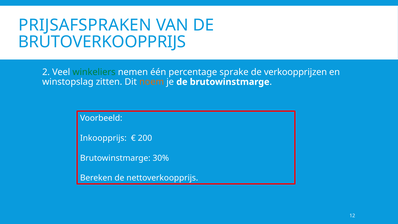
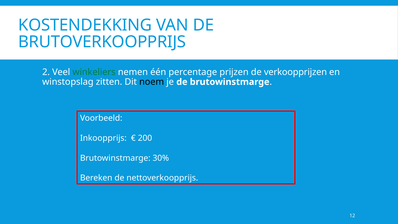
PRIJSAFSPRAKEN: PRIJSAFSPRAKEN -> KOSTENDEKKING (85, 25)
sprake: sprake -> prijzen (234, 72)
noem colour: orange -> black (152, 82)
